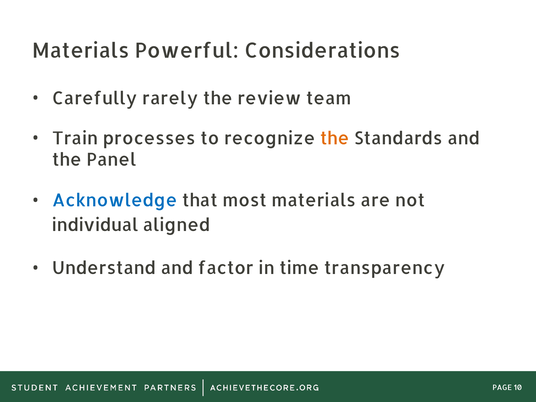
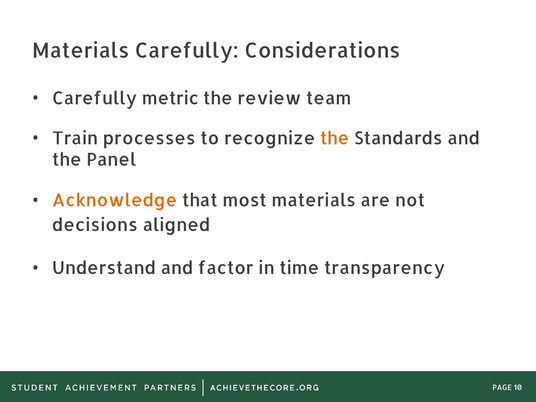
Materials Powerful: Powerful -> Carefully (187, 51)
rarely: rarely -> metric (170, 99)
Acknowledge colour: blue -> orange (115, 201)
individual: individual -> decisions (95, 225)
